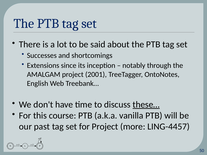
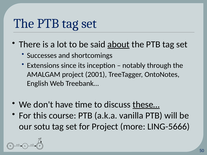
about underline: none -> present (118, 44)
past: past -> sotu (42, 127)
LING-4457: LING-4457 -> LING-5666 (169, 127)
